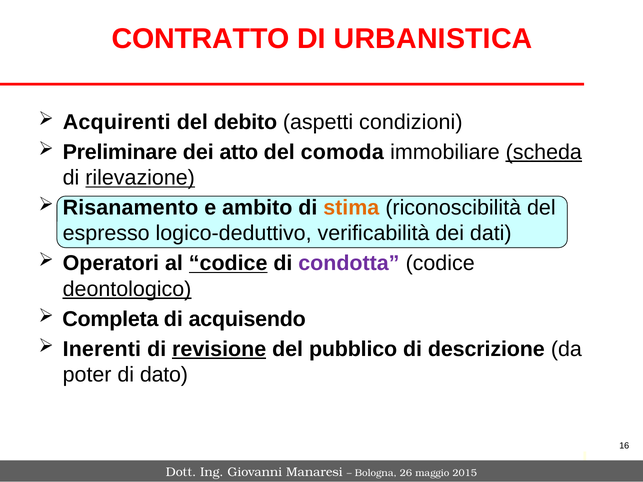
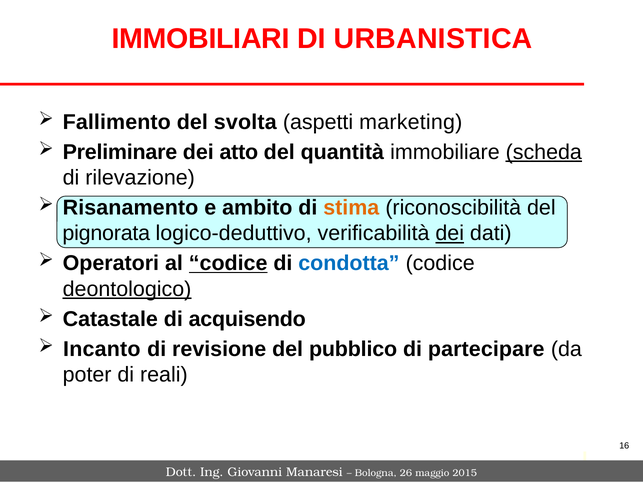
CONTRATTO: CONTRATTO -> IMMOBILIARI (201, 39)
Acquirenti: Acquirenti -> Fallimento (117, 122)
debito: debito -> svolta (245, 122)
condizioni: condizioni -> marketing (411, 122)
comoda: comoda -> quantità (342, 152)
rilevazione underline: present -> none (140, 178)
espresso: espresso -> pignorata (106, 234)
dei underline: none -> present (450, 234)
condotta colour: purple -> blue (349, 264)
Completa: Completa -> Catastale (110, 319)
Inerenti: Inerenti -> Incanto (102, 349)
revisione underline: present -> none (219, 349)
descrizione: descrizione -> partecipare (486, 349)
dato: dato -> reali (164, 375)
